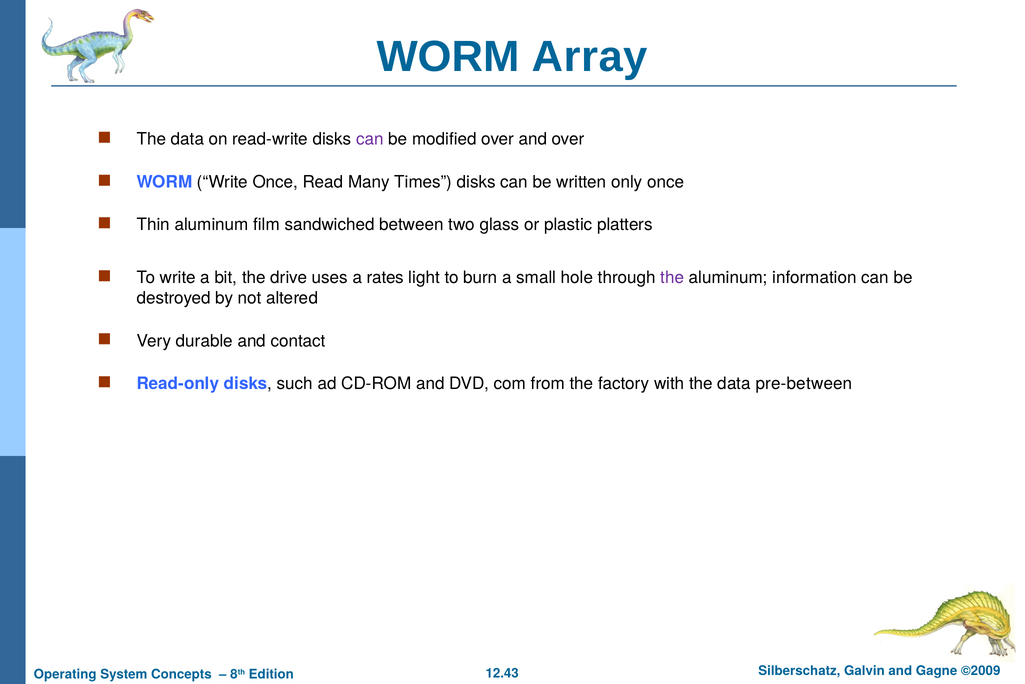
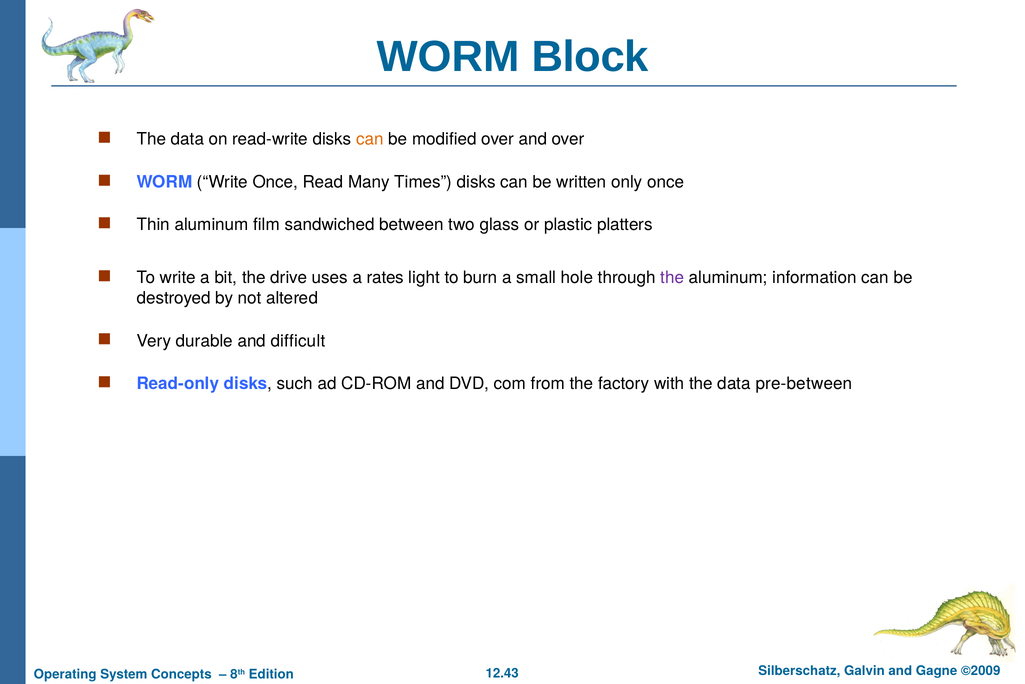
Array: Array -> Block (590, 57)
can colour: purple -> orange (370, 139)
contact: contact -> difficult (298, 341)
